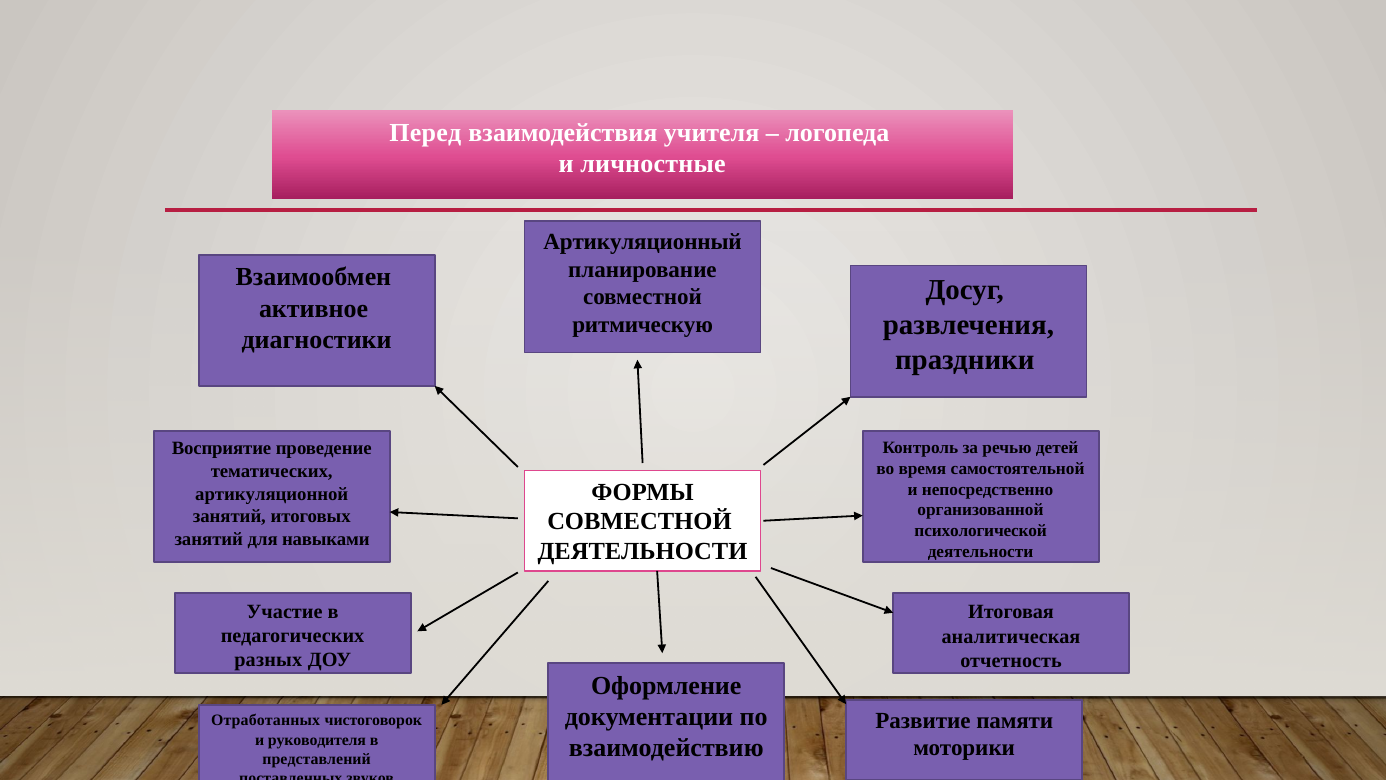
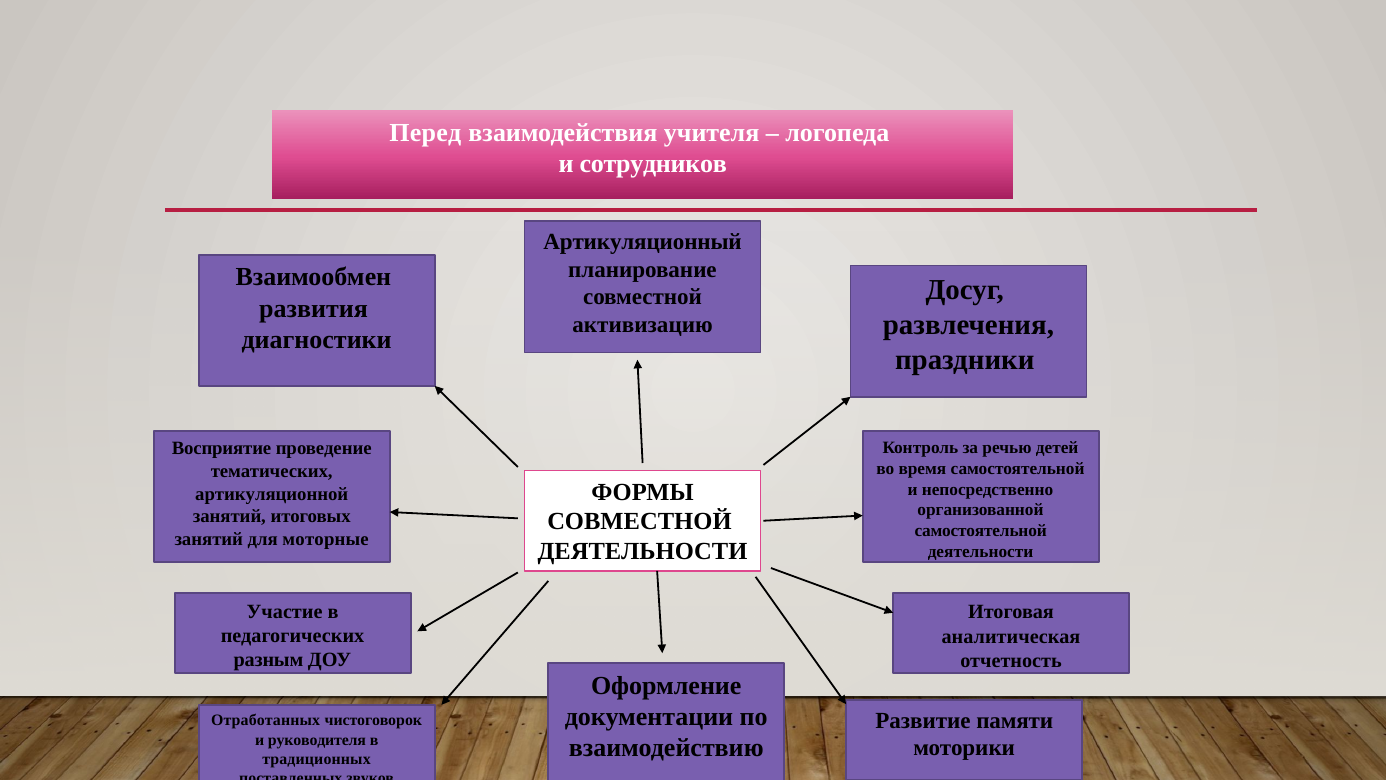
личностные: личностные -> сотрудников (653, 164)
активное: активное -> развития (313, 308)
ритмическую: ритмическую -> активизацию (643, 325)
психологической: психологической -> самостоятельной (981, 531)
навыками: навыками -> моторные (326, 539)
разных: разных -> разным (268, 660)
представлений: представлений -> традиционных (317, 759)
